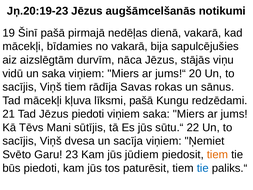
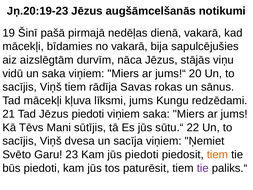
līksmi pašā: pašā -> jums (141, 100)
jūs jūdiem: jūdiem -> piedoti (142, 154)
tie colour: blue -> purple (203, 168)
